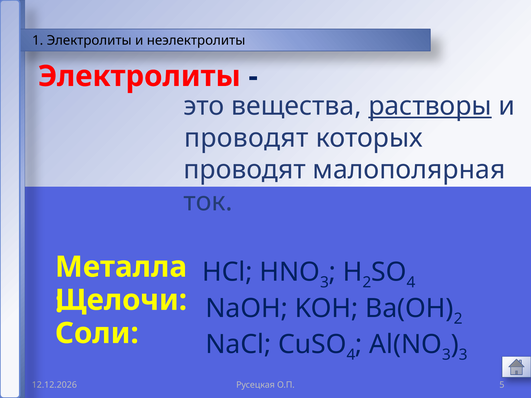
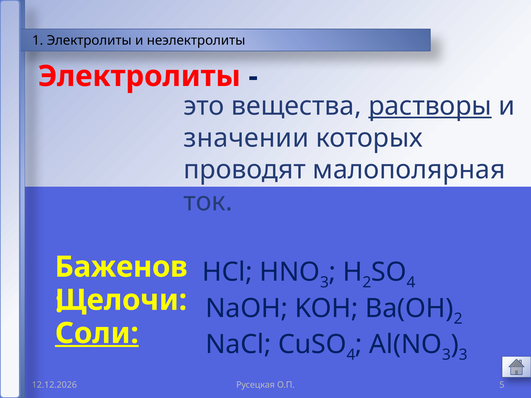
проводят: проводят -> значении (246, 138)
Металла: Металла -> Баженов (121, 267)
Соли underline: none -> present (97, 334)
